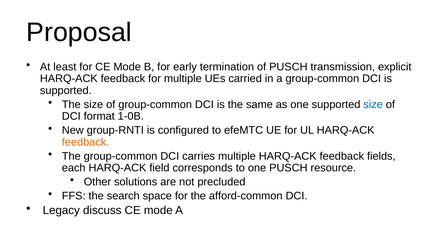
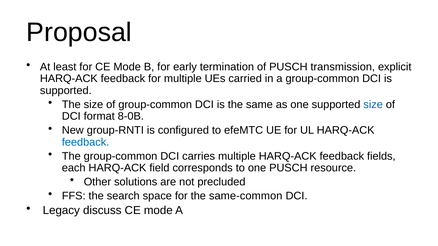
1-0B: 1-0B -> 8-0B (131, 117)
feedback colour: orange -> blue (86, 142)
afford-common: afford-common -> same-common (246, 196)
